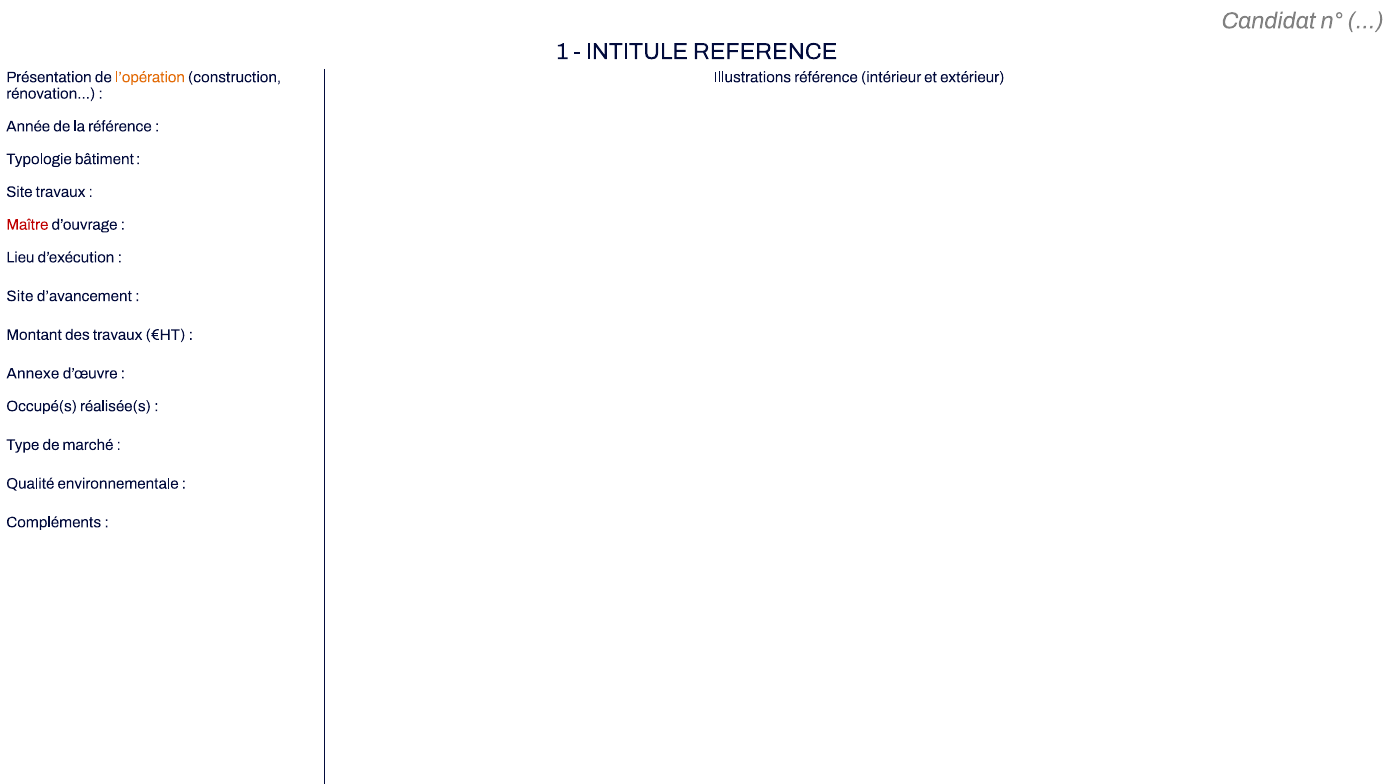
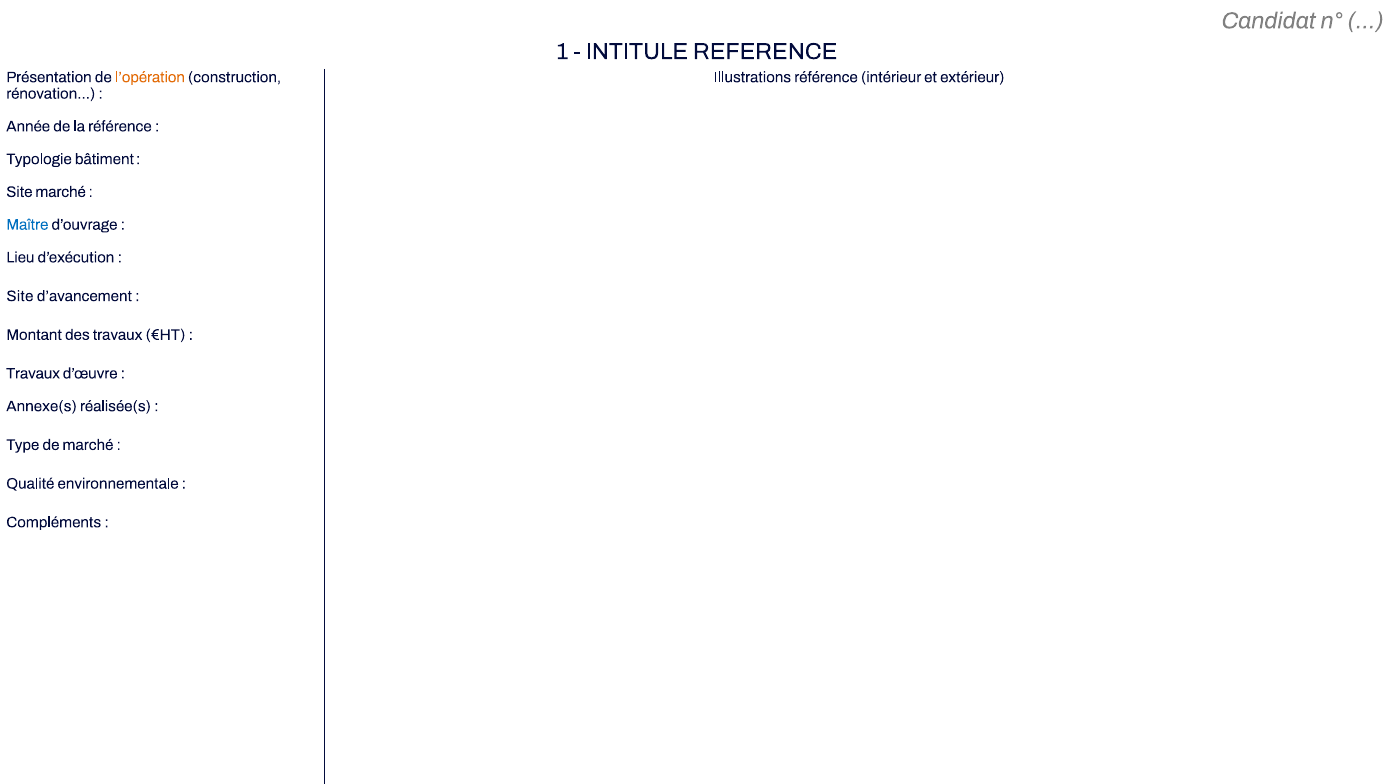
Site travaux: travaux -> marché (61, 192)
Maître colour: red -> blue (27, 225)
Annexe: Annexe -> Travaux (33, 373)
Occupé(s: Occupé(s -> Annexe(s (42, 406)
